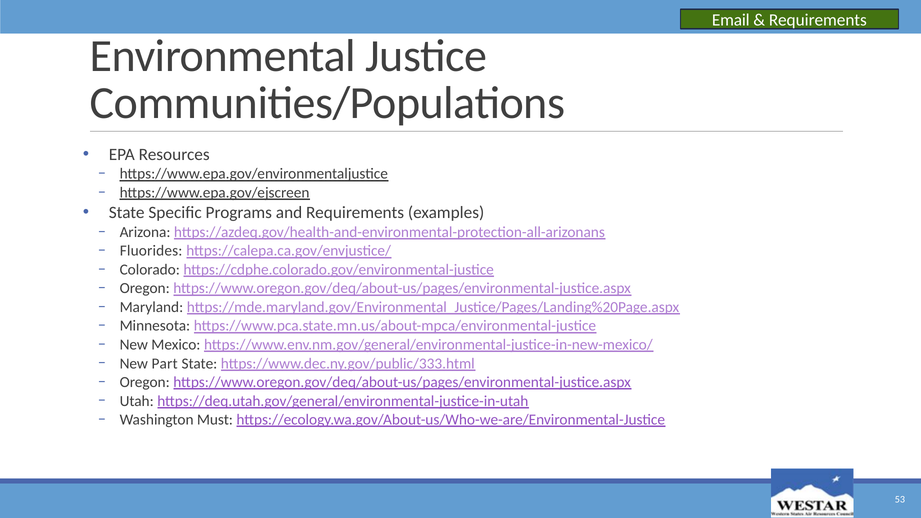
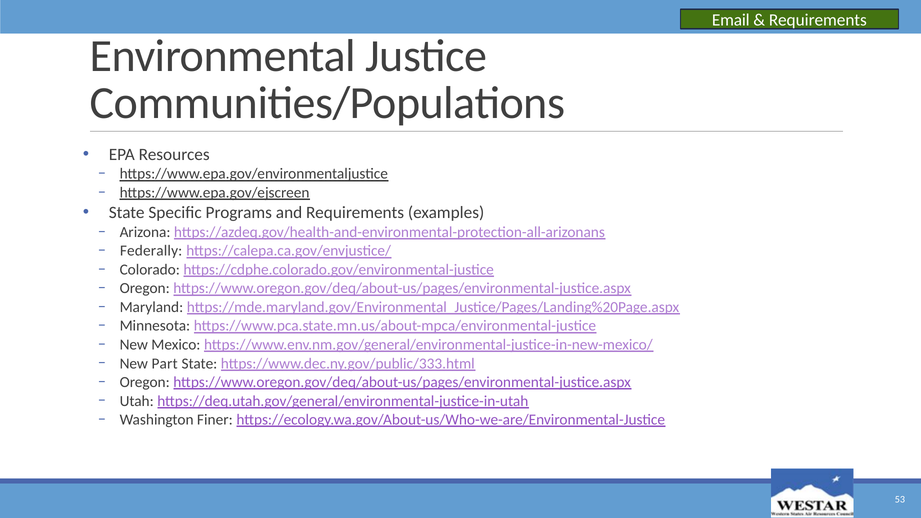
Fluorides: Fluorides -> Federally (151, 251)
Must: Must -> Finer (215, 420)
